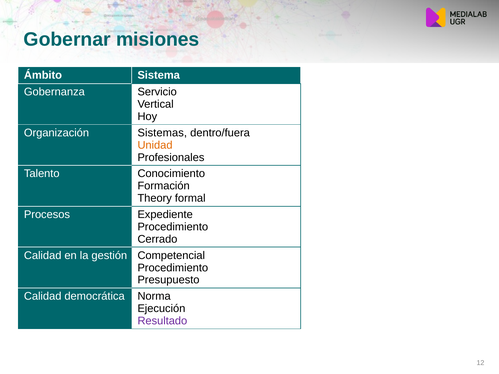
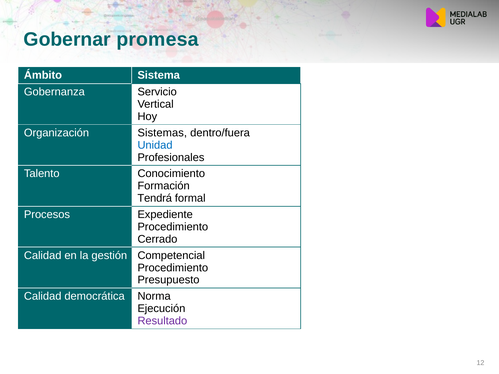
misiones: misiones -> promesa (158, 40)
Unidad colour: orange -> blue (155, 145)
Theory: Theory -> Tendrá (155, 198)
